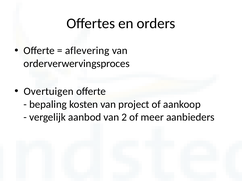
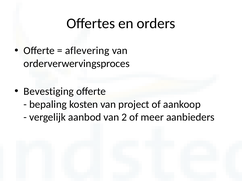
Overtuigen: Overtuigen -> Bevestiging (49, 92)
